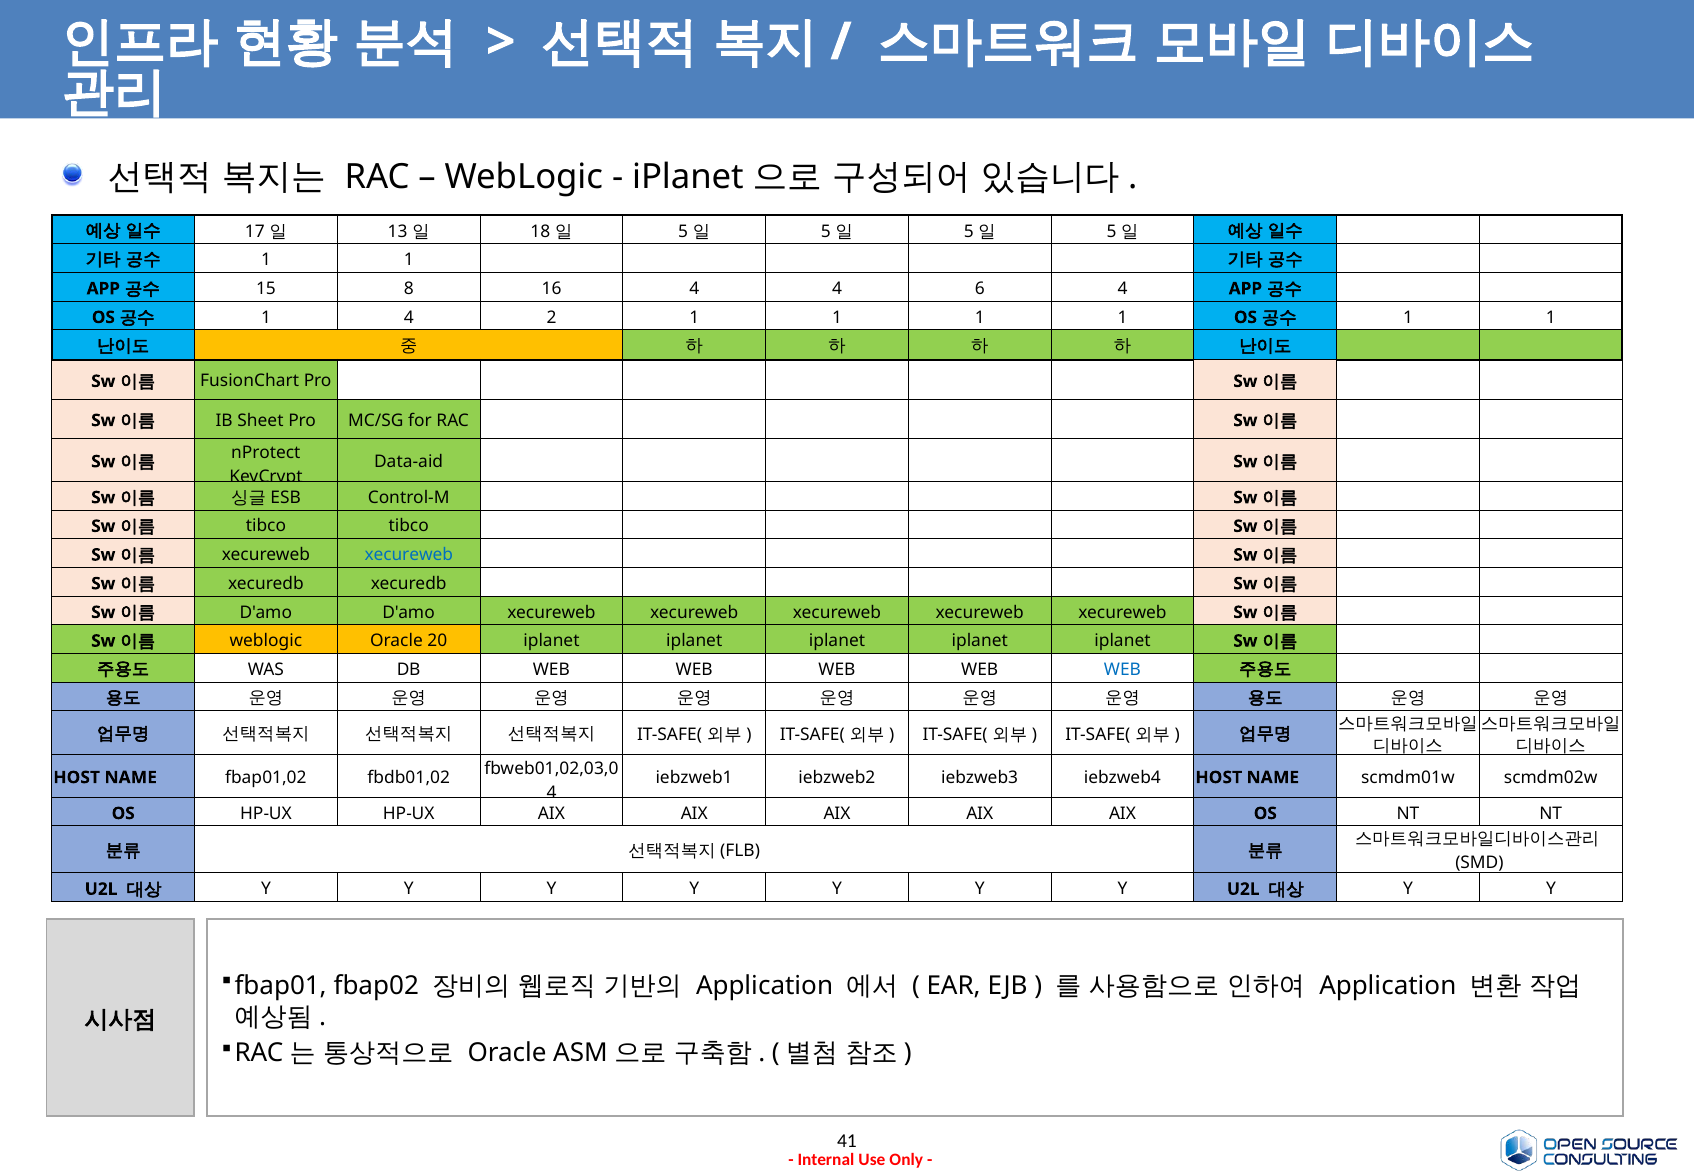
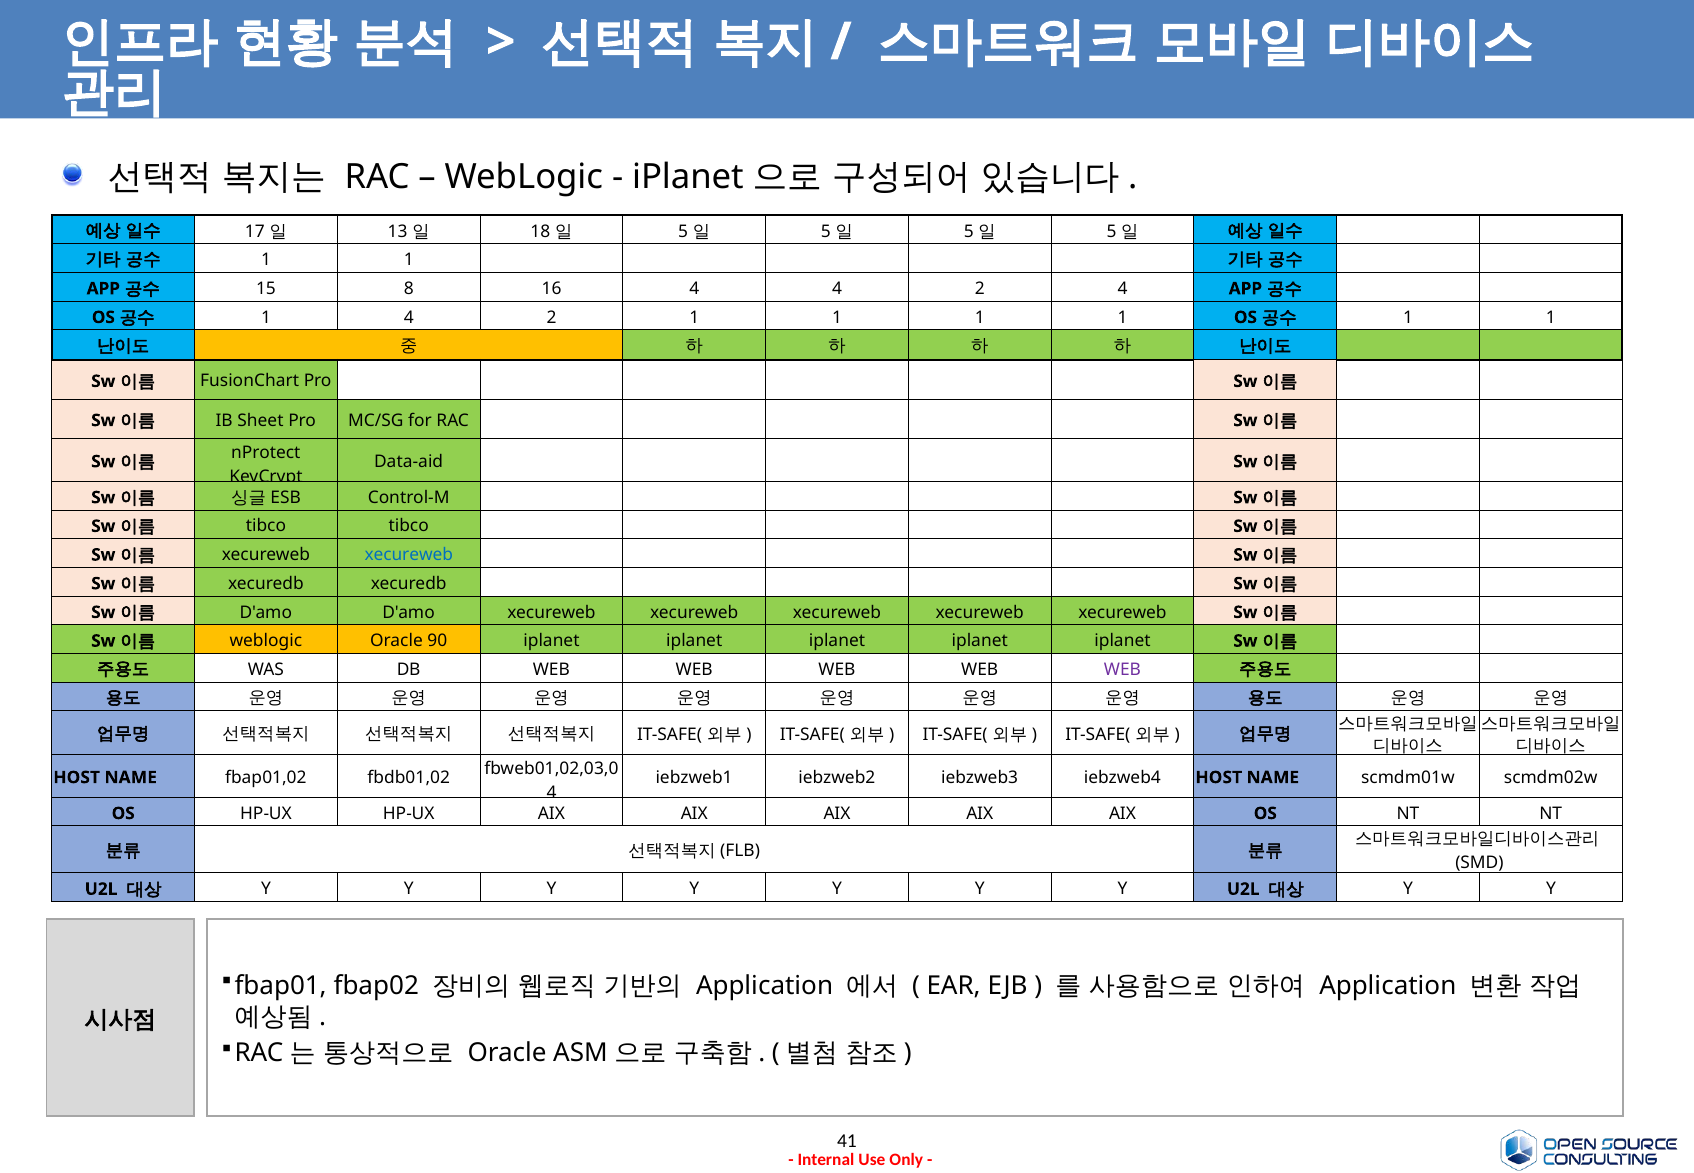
4 4 6: 6 -> 2 (980, 289)
20: 20 -> 90 (437, 641)
WEB colour: blue -> purple (1122, 670)
